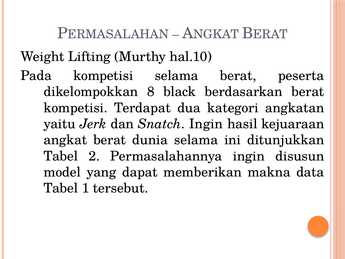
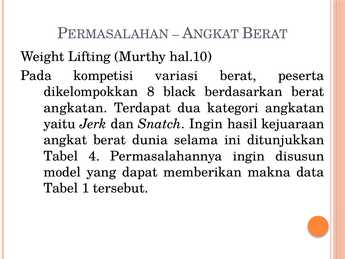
kompetisi selama: selama -> variasi (177, 76)
kompetisi: kompetisi -> angkatan (76, 108)
2: 2 -> 4 (94, 156)
